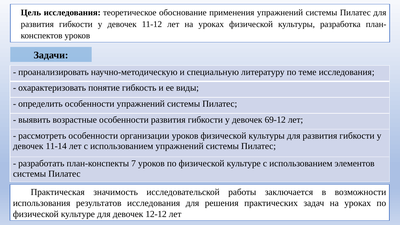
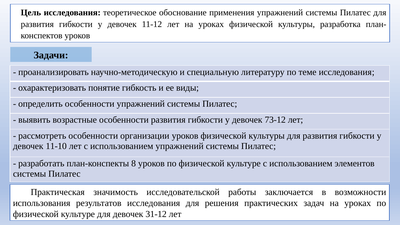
69-12: 69-12 -> 73-12 (275, 120)
11-14: 11-14 -> 11-10 (56, 146)
7: 7 -> 8 (134, 164)
12-12: 12-12 -> 31-12 (156, 214)
